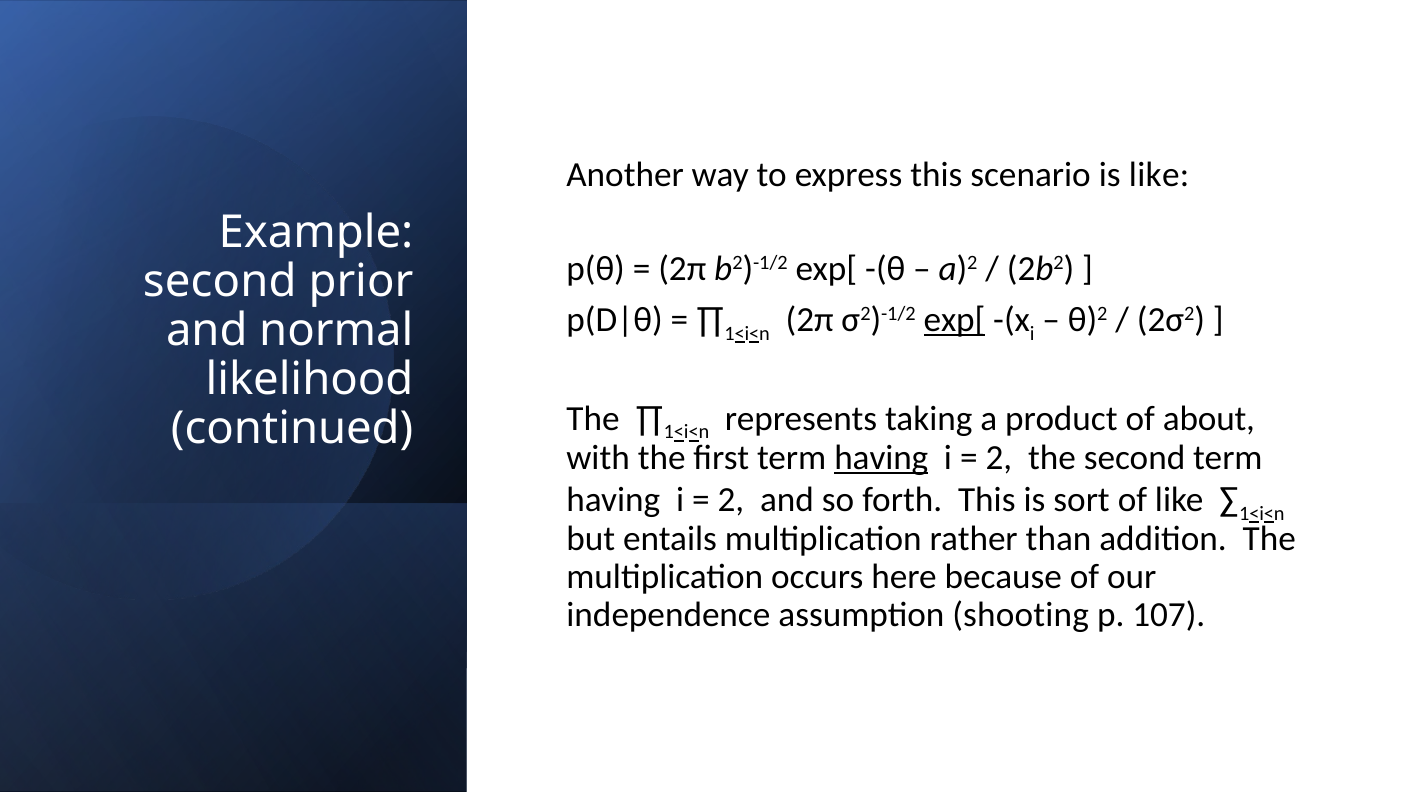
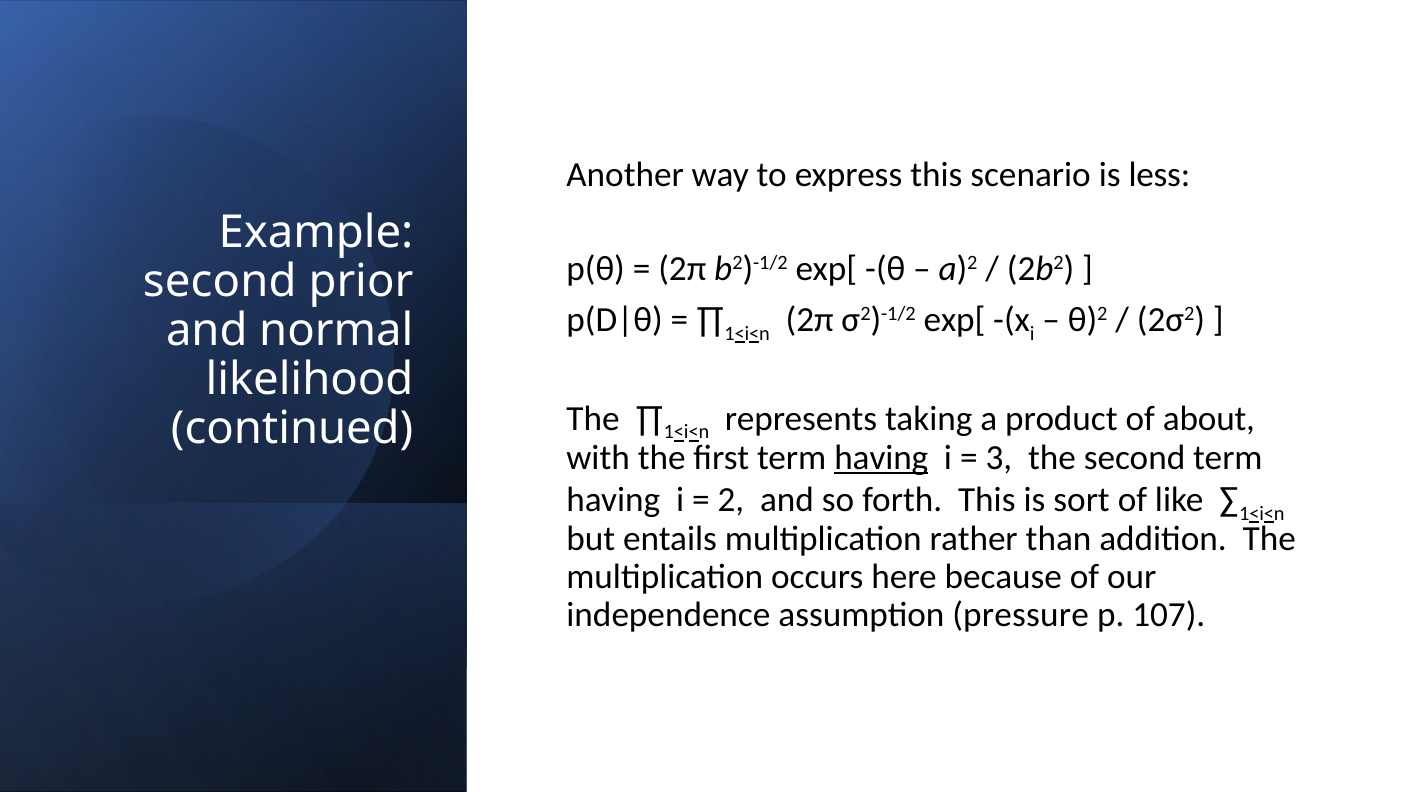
is like: like -> less (1159, 175)
exp[ underline: present -> none (955, 320)
2: 2 -> 3 (999, 458)
shooting: shooting -> pressure (1021, 615)
